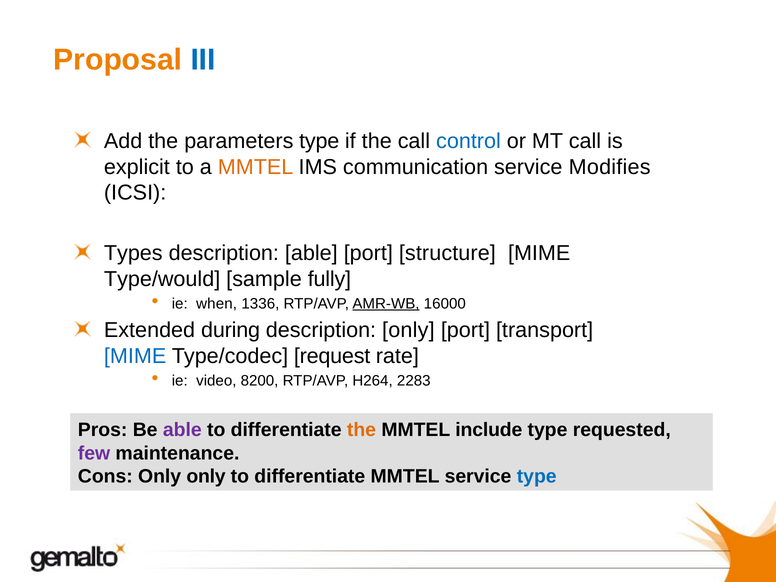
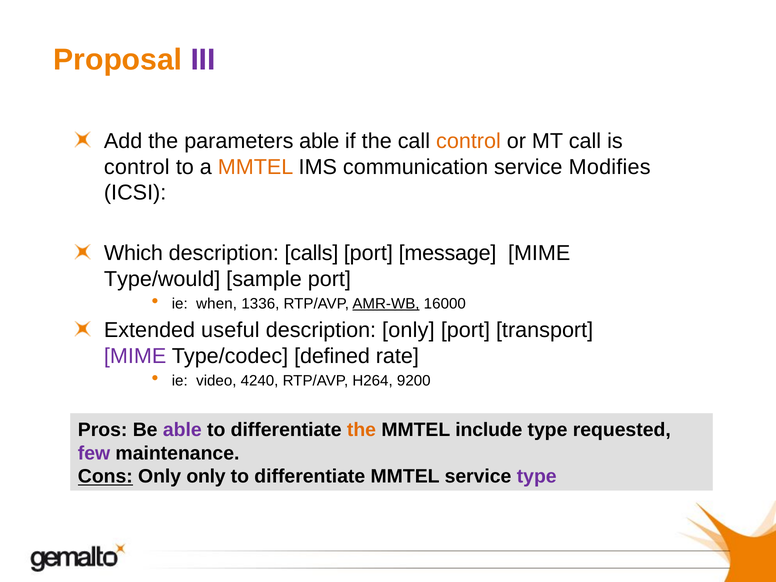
III colour: blue -> purple (203, 60)
parameters type: type -> able (319, 141)
control colour: blue -> orange (468, 141)
explicit: explicit -> control (137, 167)
Types: Types -> Which (133, 253)
description able: able -> calls (311, 253)
structure: structure -> message (448, 253)
sample fully: fully -> port (329, 279)
during: during -> useful (230, 330)
MIME colour: blue -> purple (135, 356)
request: request -> defined (332, 356)
8200: 8200 -> 4240 (260, 381)
2283: 2283 -> 9200 (414, 381)
Cons underline: none -> present (105, 477)
type colour: blue -> purple (537, 477)
